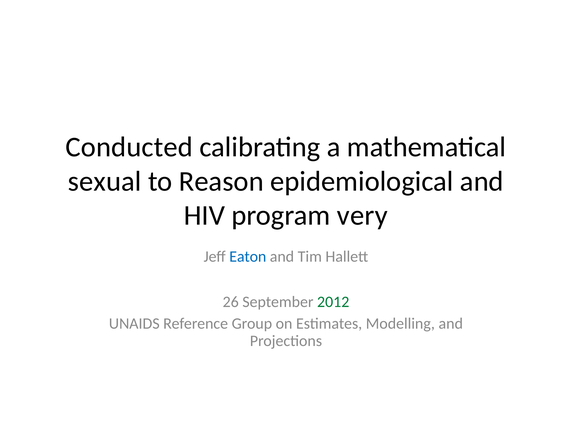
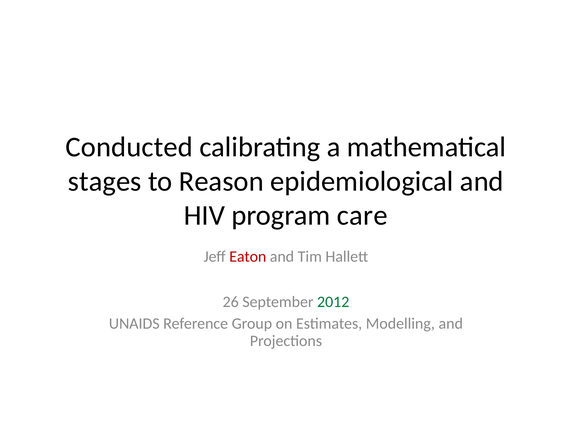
sexual: sexual -> stages (105, 181)
very: very -> care (362, 216)
Eaton colour: blue -> red (248, 257)
